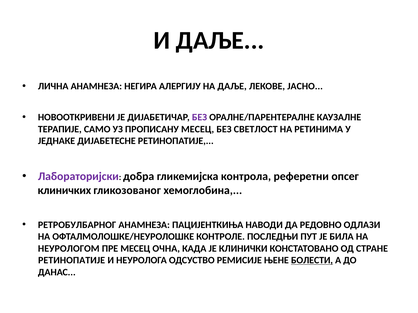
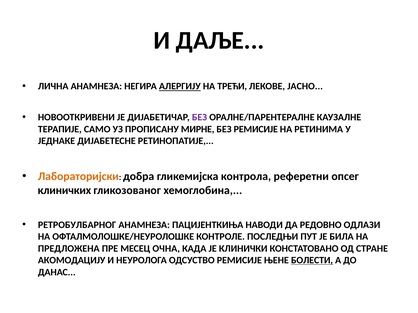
АЛЕРГИЈУ underline: none -> present (180, 86)
НА ДАЉЕ: ДАЉЕ -> ТРЕЋИ (232, 86)
ПРОПИСАНУ МЕСЕЦ: МЕСЕЦ -> МИРНЕ (198, 129)
БЕЗ СВЕТЛОСТ: СВЕТЛОСТ -> РЕМИСИЈЕ (256, 129)
Лабораторијски colour: purple -> orange (78, 177)
НЕУРОЛОГОМ: НЕУРОЛОГОМ -> ПРЕДЛОЖЕНА (69, 249)
РЕТИНОПАТИЈЕ: РЕТИНОПАТИЈЕ -> АКОМОДАЦИЈУ (72, 261)
